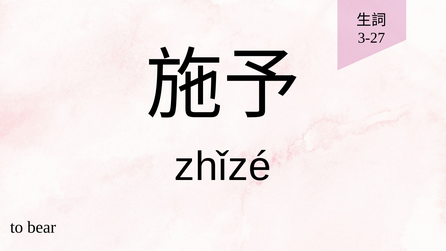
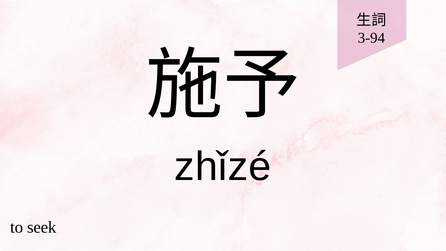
3-27: 3-27 -> 3-94 (371, 38)
bear: bear -> seek (42, 227)
